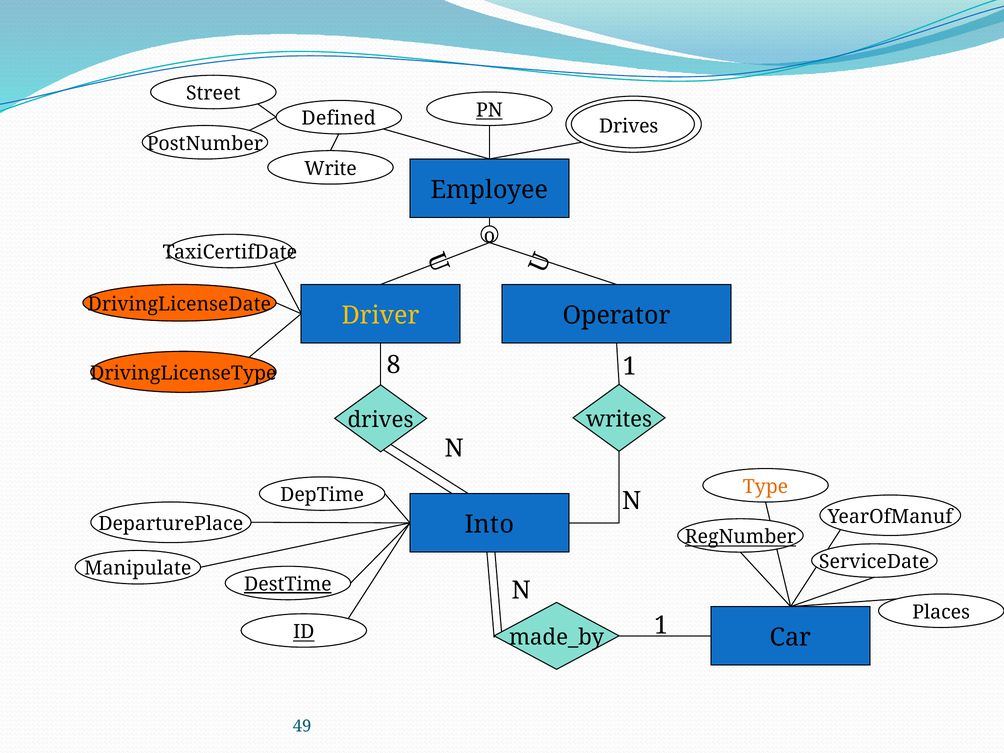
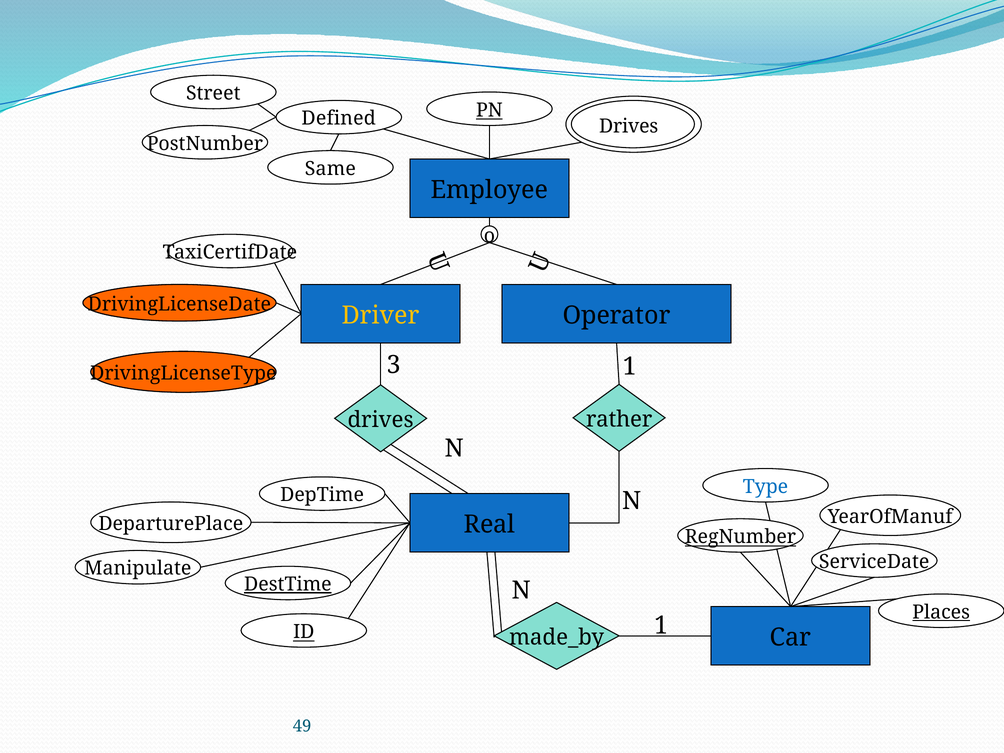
Write: Write -> Same (330, 169)
8: 8 -> 3 (394, 365)
writes: writes -> rather (619, 419)
Type colour: orange -> blue (765, 487)
Into: Into -> Real (490, 525)
Places underline: none -> present (941, 612)
